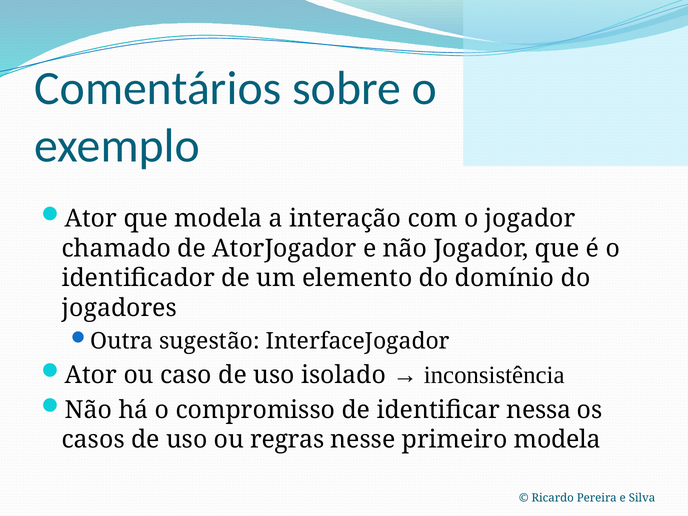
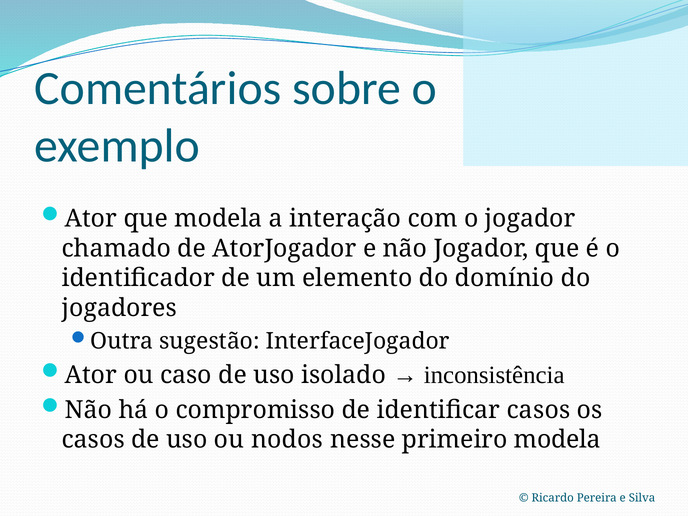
identificar nessa: nessa -> casos (538, 410)
regras: regras -> nodos (287, 440)
